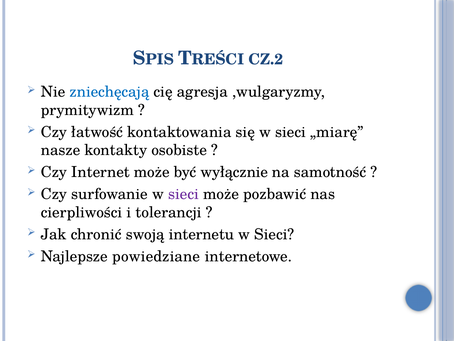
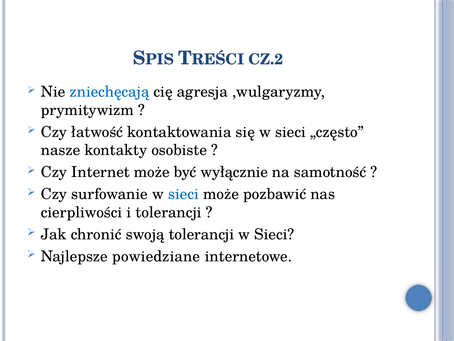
„miarę: „miarę -> „często (337, 132)
sieci colour: purple -> blue (183, 194)
swoją internetu: internetu -> tolerancji (201, 234)
